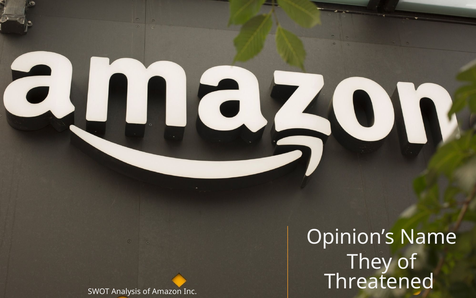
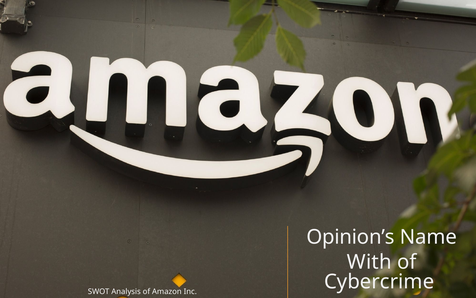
They: They -> With (369, 262)
Threatened: Threatened -> Cybercrime (379, 281)
